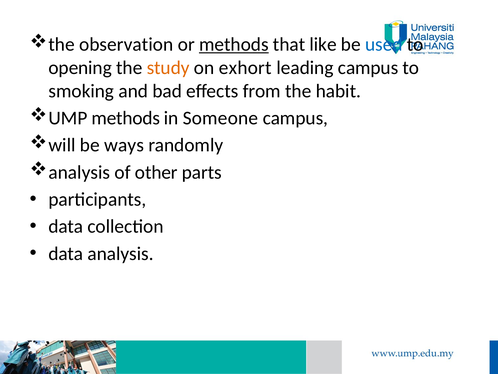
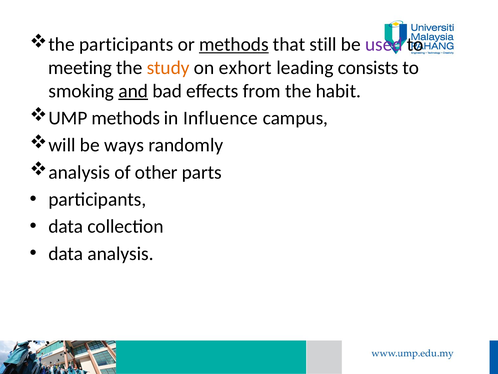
the observation: observation -> participants (126, 44)
like: like -> still (323, 44)
used colour: blue -> purple (384, 44)
opening: opening -> meeting (80, 68)
leading campus: campus -> consists (368, 68)
and underline: none -> present (133, 91)
Someone: Someone -> Influence (220, 118)
